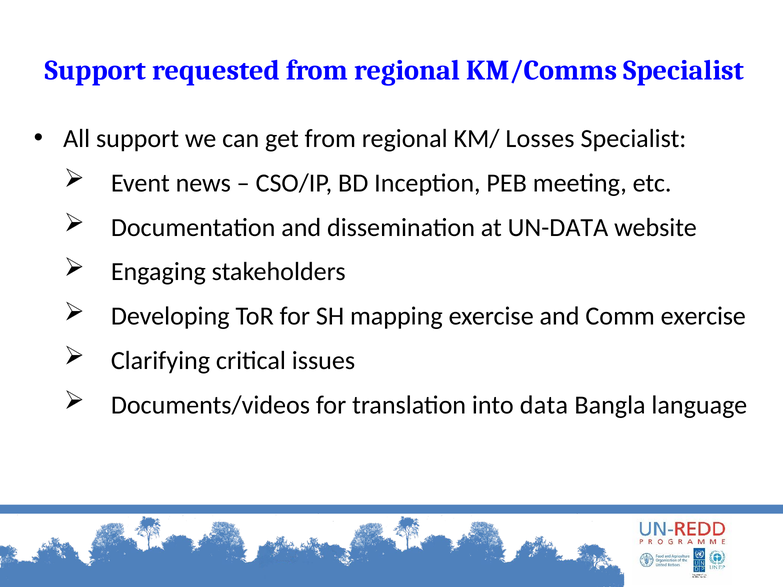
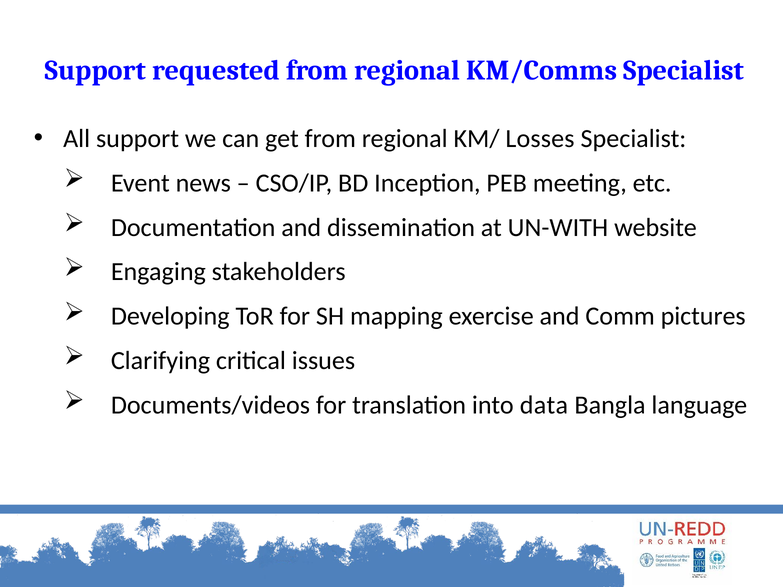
UN-DATA: UN-DATA -> UN-WITH (558, 228)
Comm exercise: exercise -> pictures (703, 316)
